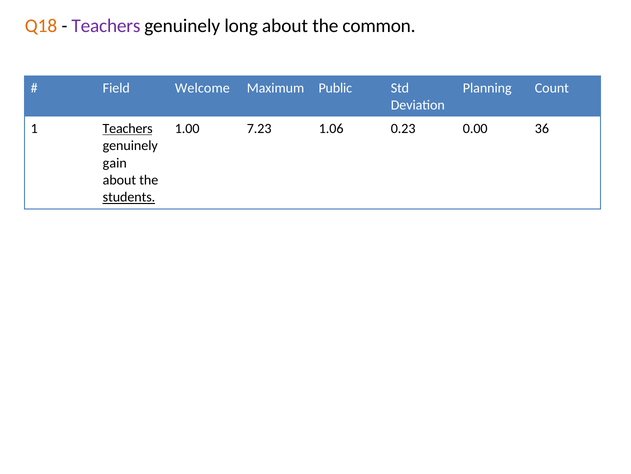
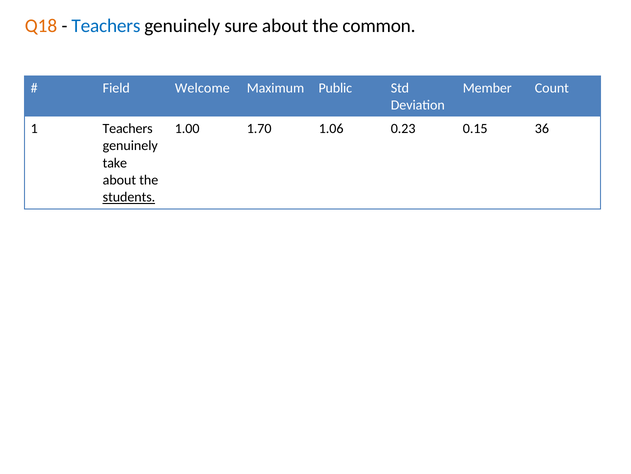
Teachers colour: purple -> blue (106, 26)
long: long -> sure (241, 26)
Planning: Planning -> Member (487, 88)
Teachers underline: present -> none (128, 128)
7.23: 7.23 -> 1.70 (259, 128)
0.00: 0.00 -> 0.15 (475, 128)
gain: gain -> take (115, 163)
